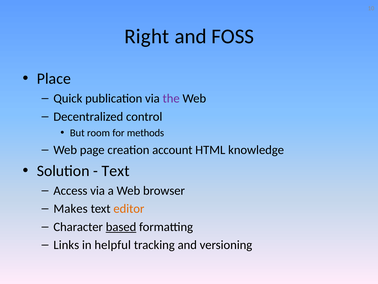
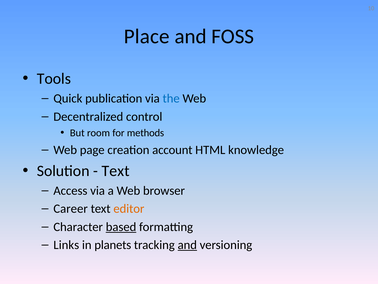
Right: Right -> Place (147, 36)
Place: Place -> Tools (54, 79)
the colour: purple -> blue (171, 98)
Makes: Makes -> Career (71, 208)
helpful: helpful -> planets (113, 245)
and underline: none -> present (187, 245)
